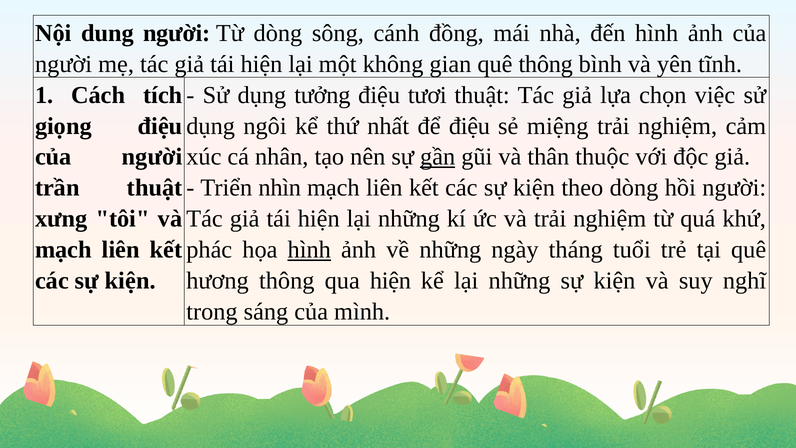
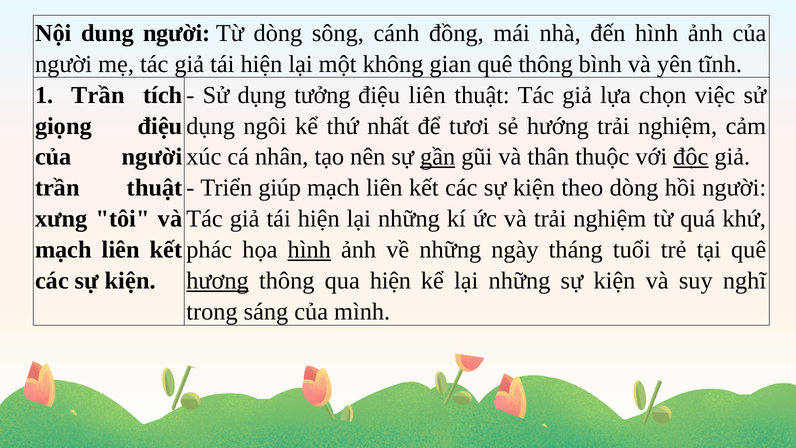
1 Cách: Cách -> Trần (98, 95)
điệu tươi: tươi -> liên (427, 95)
để điệu: điệu -> tươi (469, 126)
miệng: miệng -> hướng (558, 126)
độc underline: none -> present (691, 157)
nhìn: nhìn -> giúp (280, 188)
hương underline: none -> present (218, 281)
